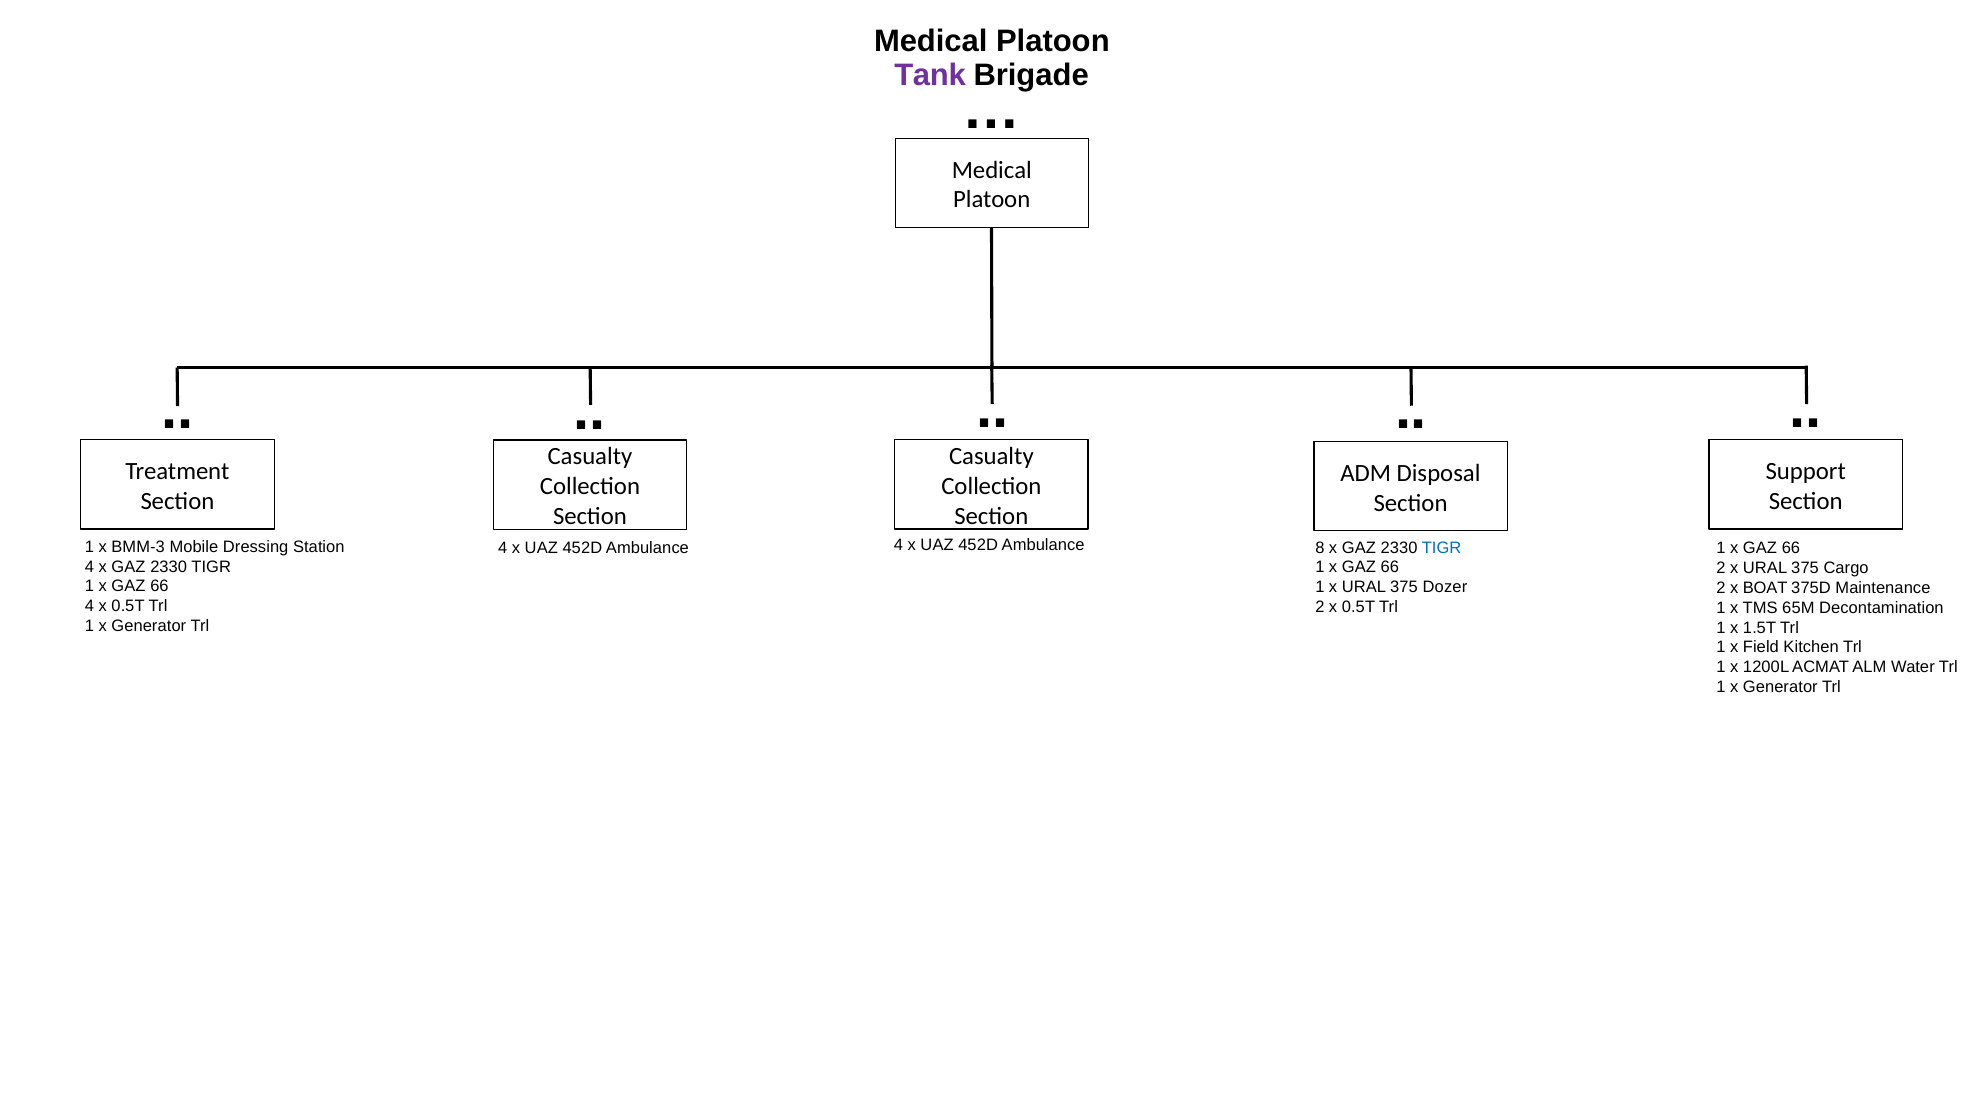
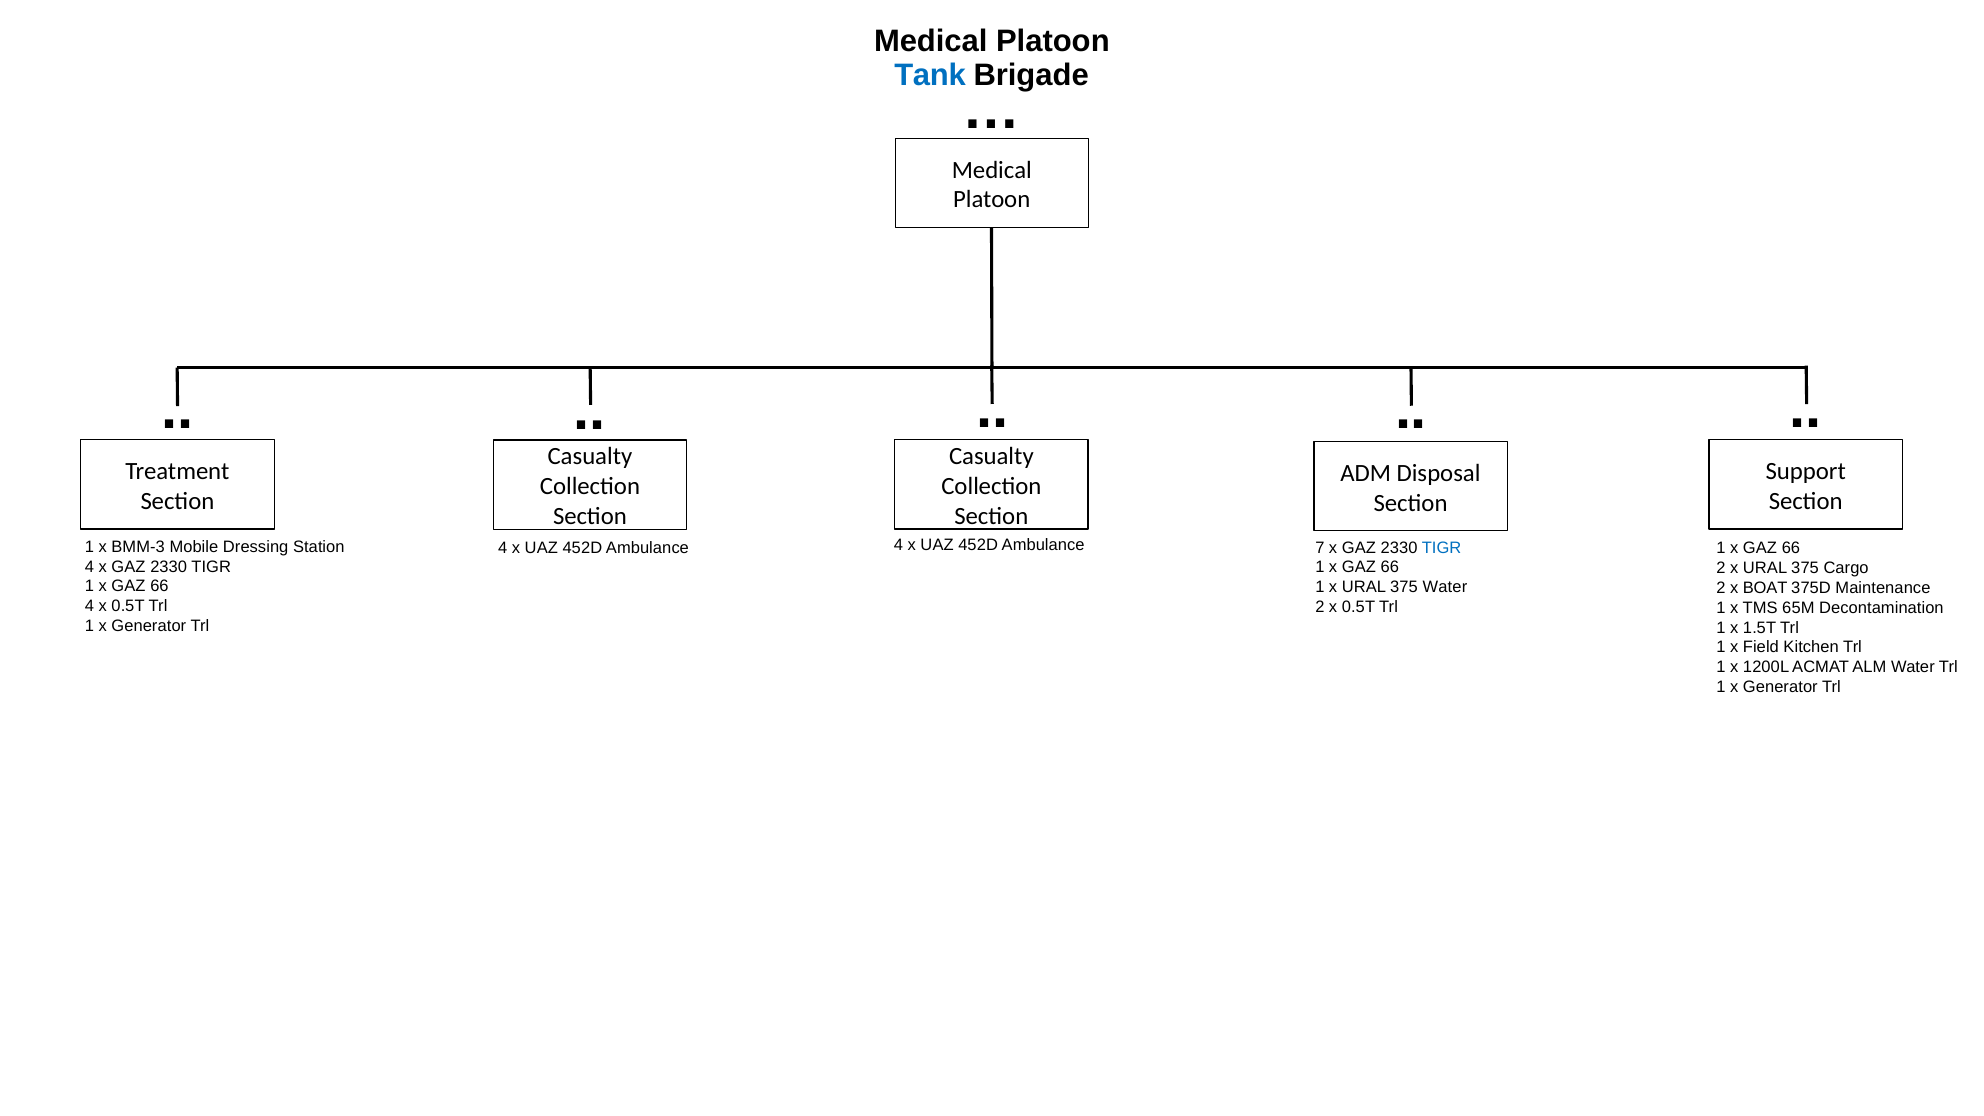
Tank colour: purple -> blue (930, 75)
8: 8 -> 7 (1320, 548)
375 Dozer: Dozer -> Water (1445, 587)
